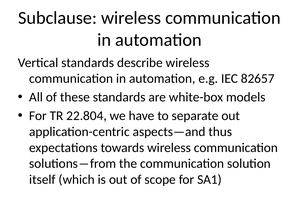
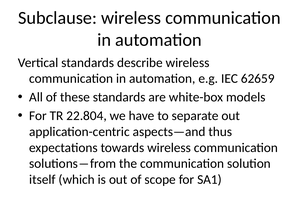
82657: 82657 -> 62659 (258, 79)
